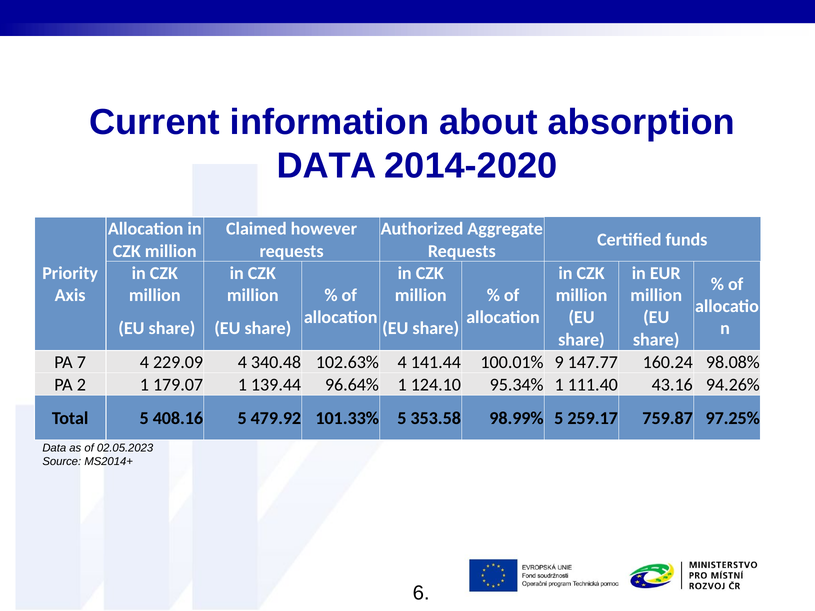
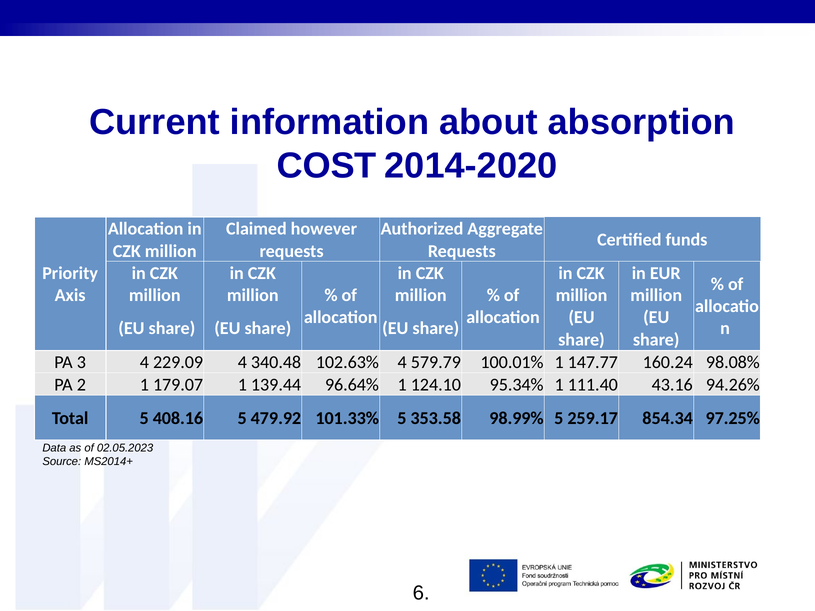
DATA: DATA -> COST (327, 166)
7: 7 -> 3 (81, 363)
141.44: 141.44 -> 579.79 (436, 363)
100.01% 9: 9 -> 1 (559, 363)
759.87: 759.87 -> 854.34 (668, 418)
